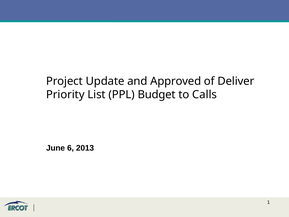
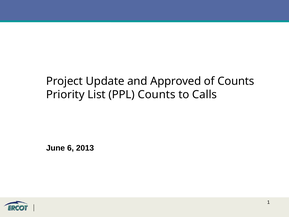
of Deliver: Deliver -> Counts (236, 81)
PPL Budget: Budget -> Counts (157, 95)
